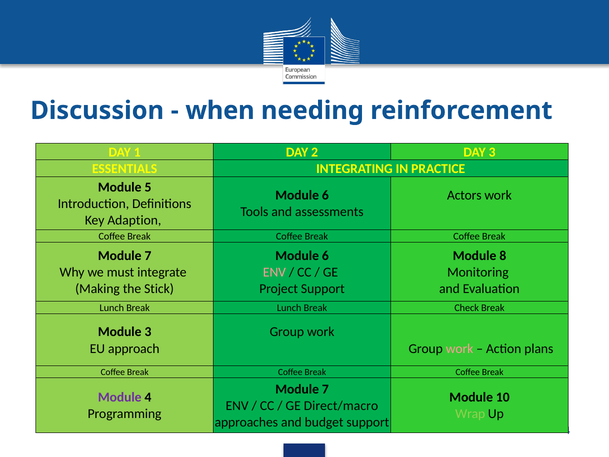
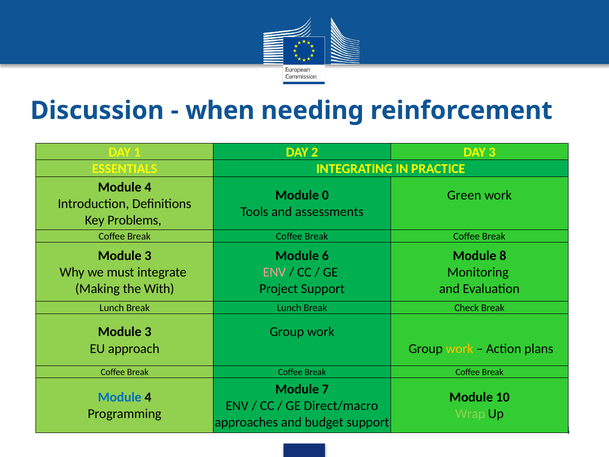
5: 5 -> 4 (148, 187)
6: 6 -> 0 (325, 195)
Actors: Actors -> Green (464, 195)
Adaption: Adaption -> Problems (134, 220)
7: 7 -> 3 (148, 255)
Stick: Stick -> With (159, 289)
work colour: pink -> yellow (460, 348)
Module colour: purple -> blue (120, 397)
